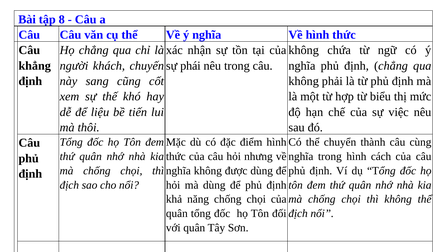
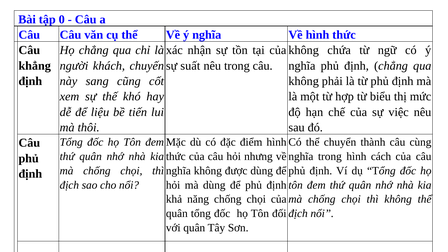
8: 8 -> 0 (62, 19)
phái: phái -> suất (190, 66)
